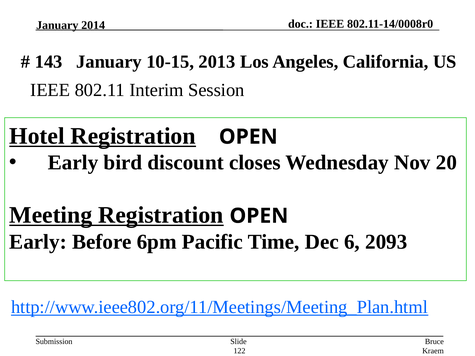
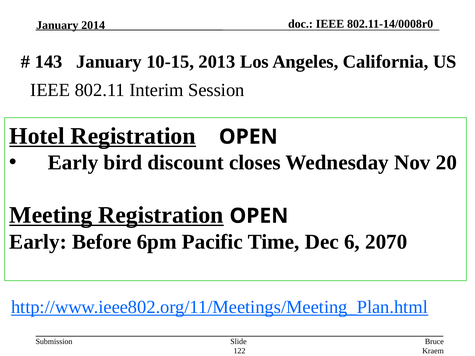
2093: 2093 -> 2070 (386, 242)
